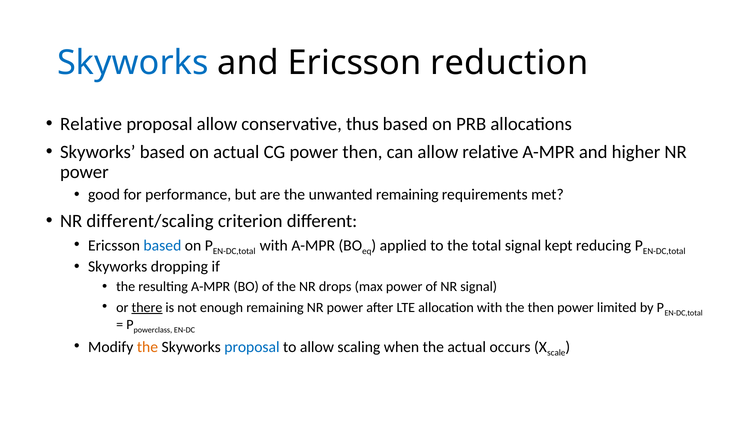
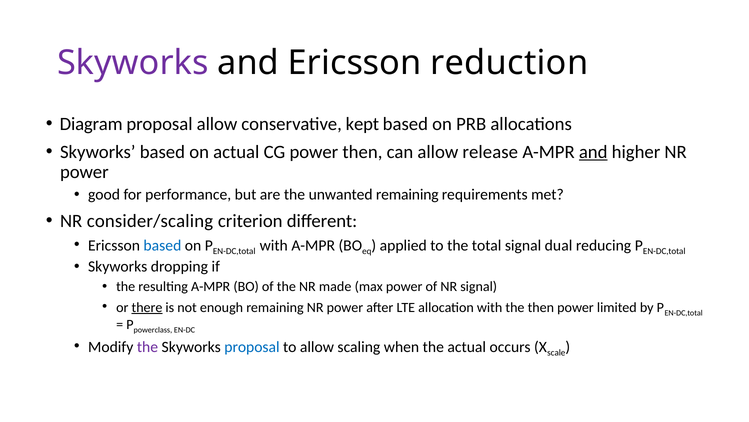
Skyworks colour: blue -> purple (133, 63)
Relative: Relative -> Diagram (91, 124)
thus: thus -> kept (362, 124)
allow relative: relative -> release (490, 152)
and underline: none -> present (593, 152)
different/scaling: different/scaling -> consider/scaling (150, 221)
kept: kept -> dual (559, 245)
drops: drops -> made (335, 286)
the colour: orange -> purple (147, 346)
